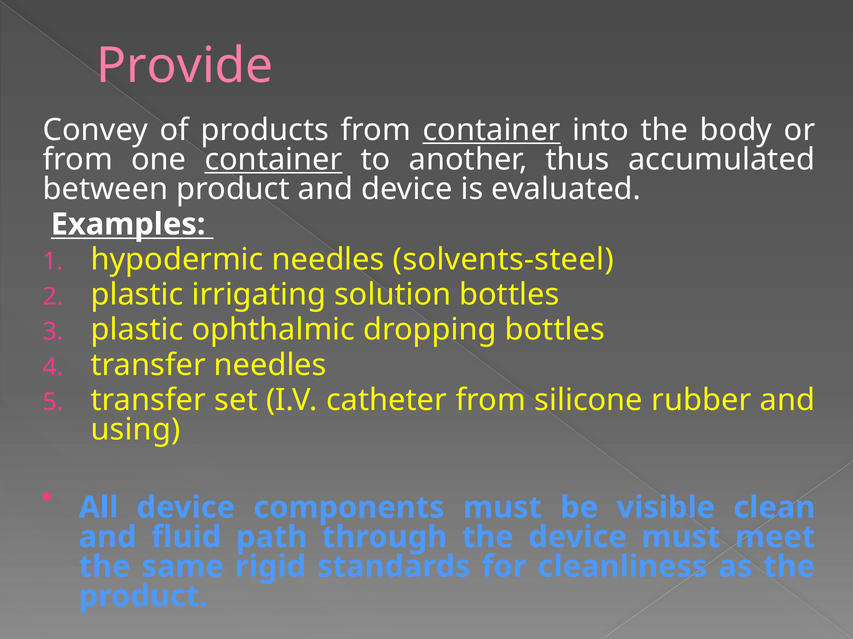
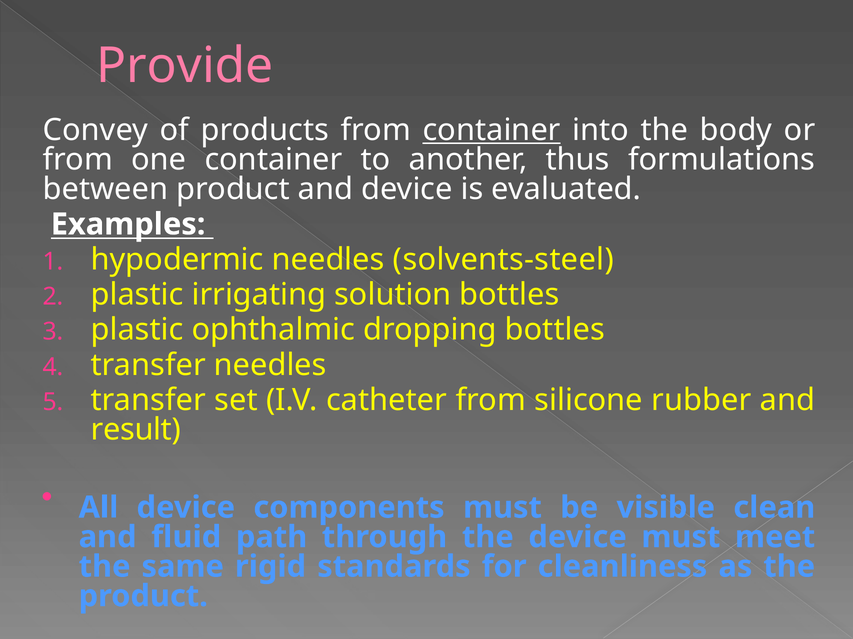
container underline: present -> none (274, 160)
accumulated: accumulated -> formulations (722, 160)
using: using -> result (136, 430)
